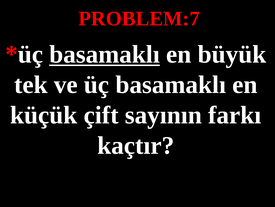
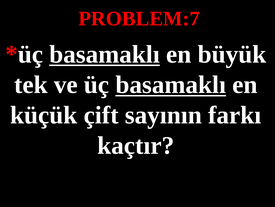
basamaklı underline: none -> present (171, 84)
